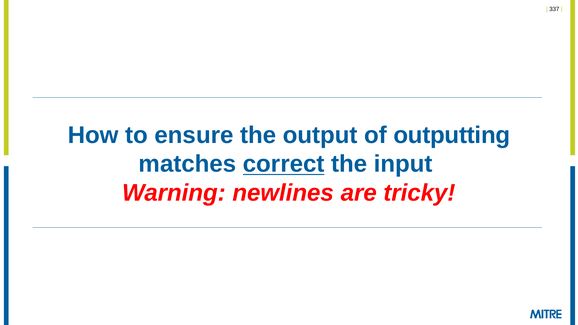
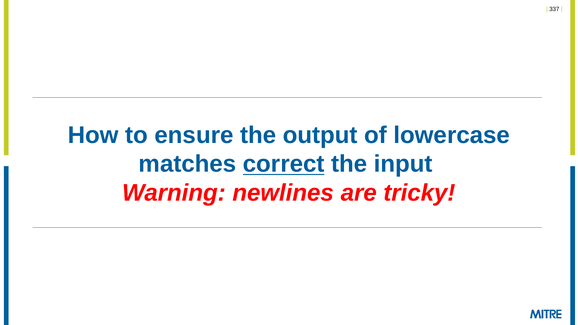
outputting: outputting -> lowercase (452, 135)
